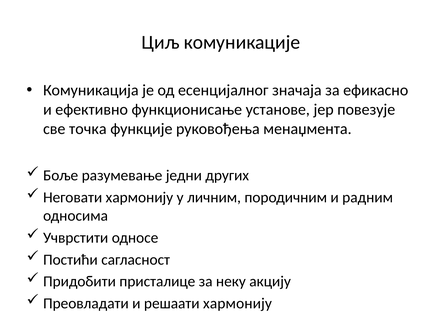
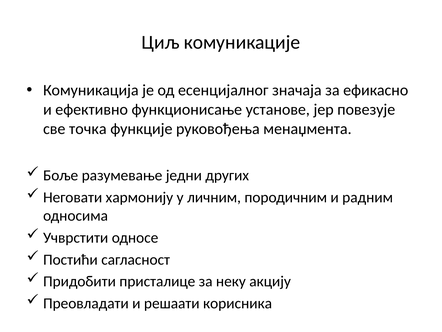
решаати хармонију: хармонију -> корисника (238, 303)
